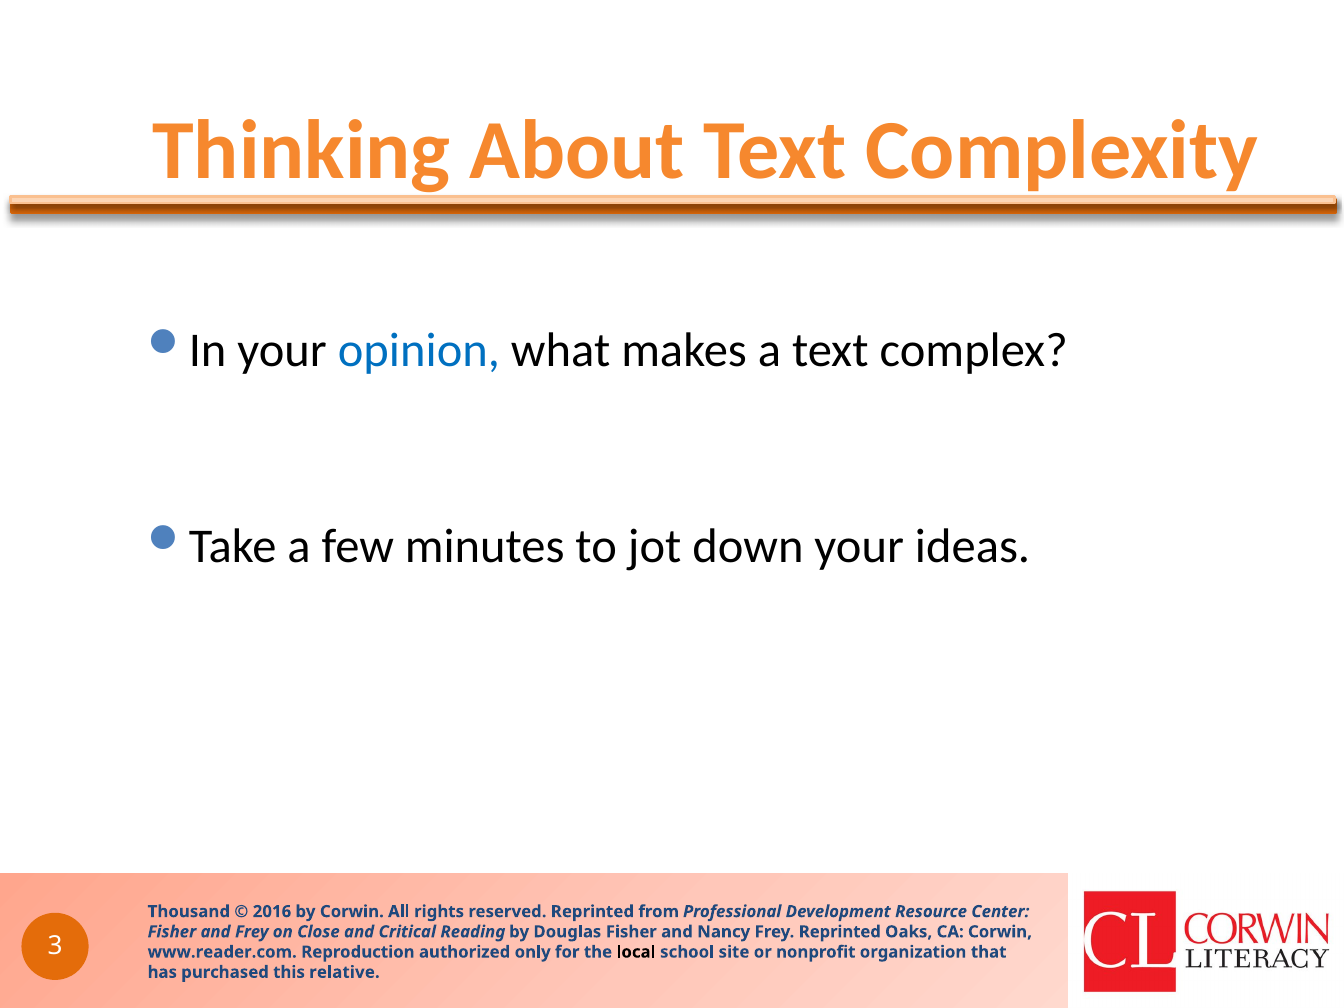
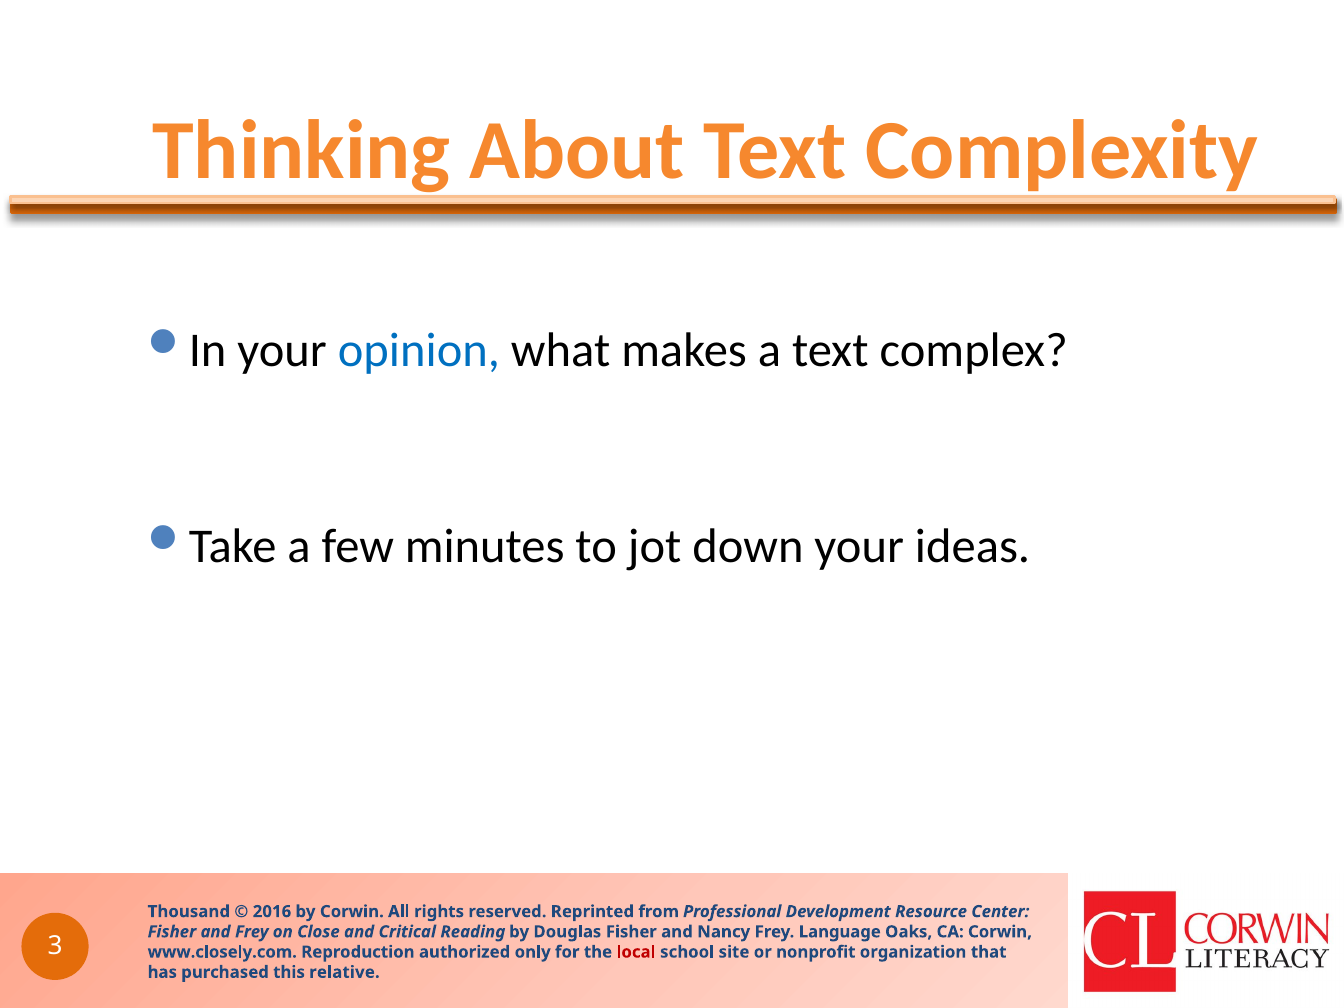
Frey Reprinted: Reprinted -> Language (840, 932)
www.reader.com: www.reader.com -> www.closely.com (222, 952)
local colour: black -> red (636, 952)
